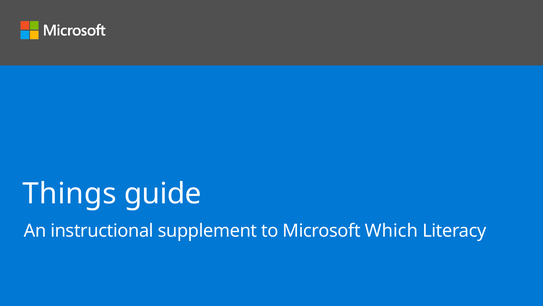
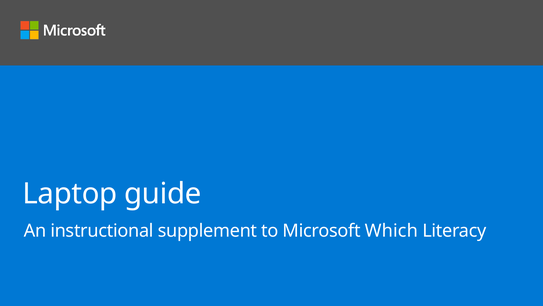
Things: Things -> Laptop (70, 194)
